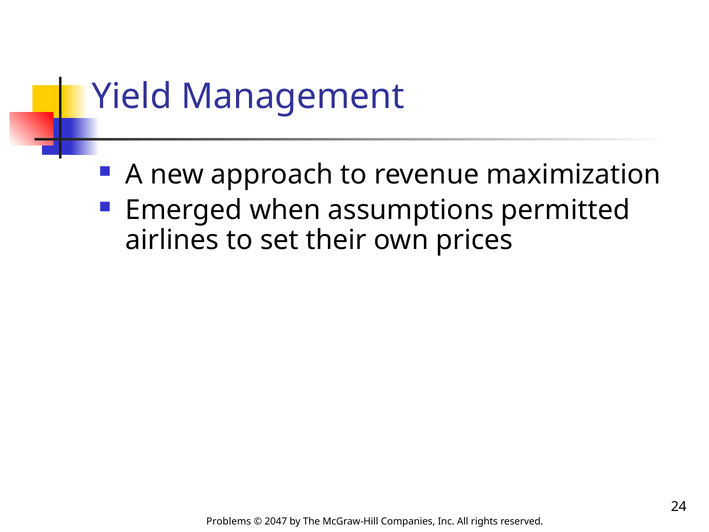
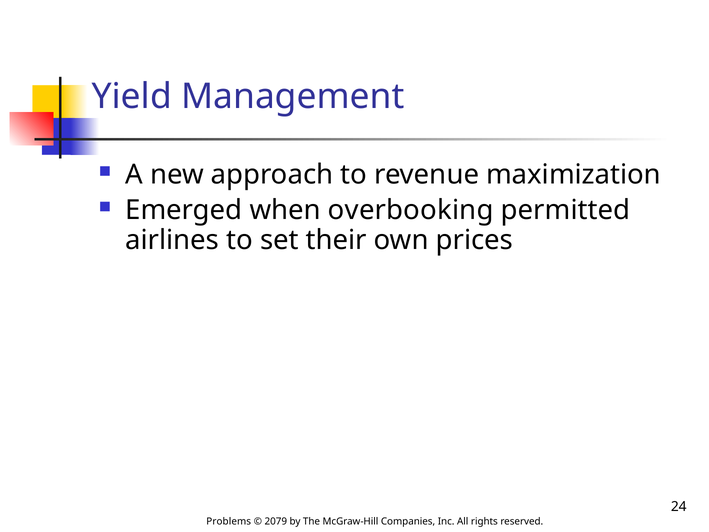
assumptions: assumptions -> overbooking (411, 210)
2047: 2047 -> 2079 (276, 521)
